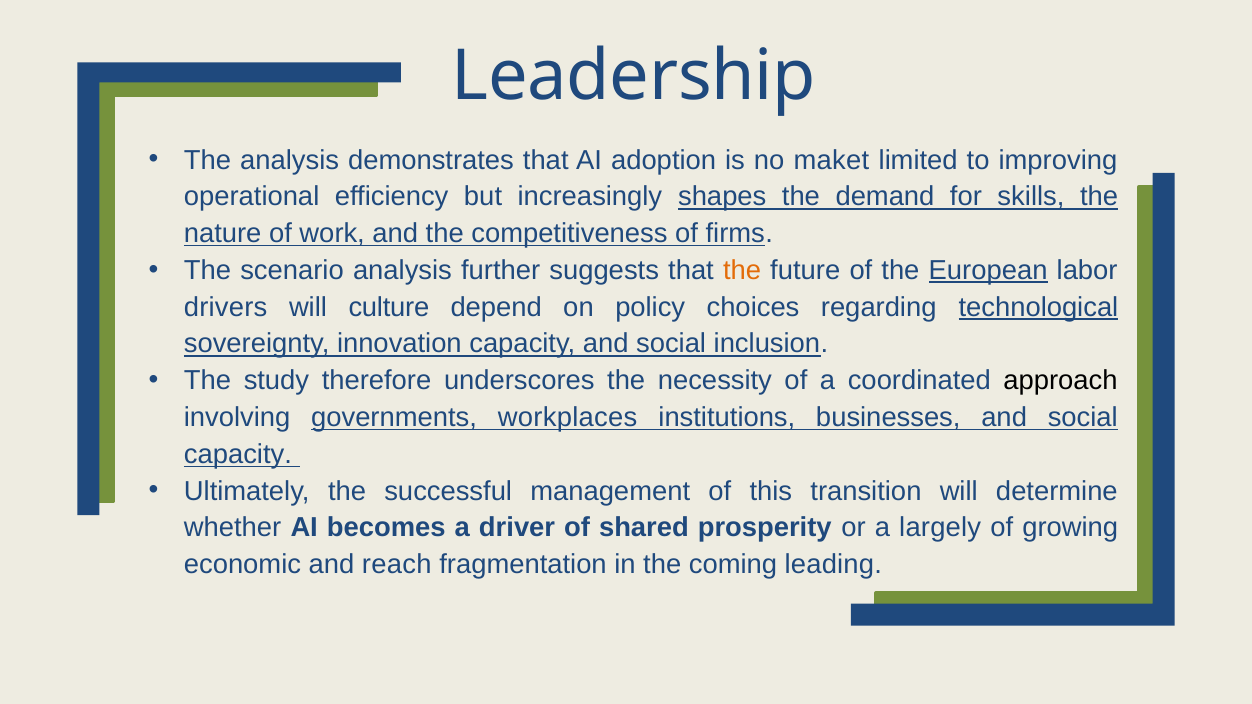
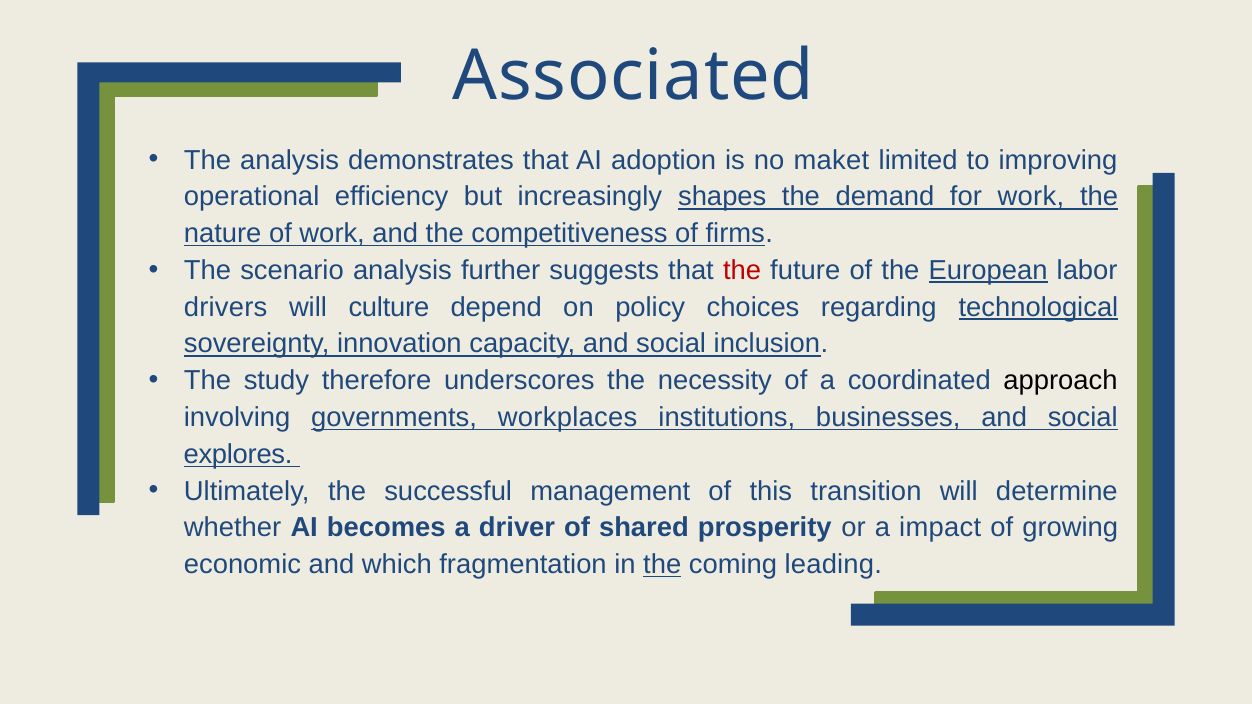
Leadership: Leadership -> Associated (633, 77)
for skills: skills -> work (1031, 197)
the colour: orange -> red (742, 270)
capacity: capacity -> explores (238, 454)
largely: largely -> impact (940, 528)
reach: reach -> which (397, 565)
the underline: none -> present (662, 565)
